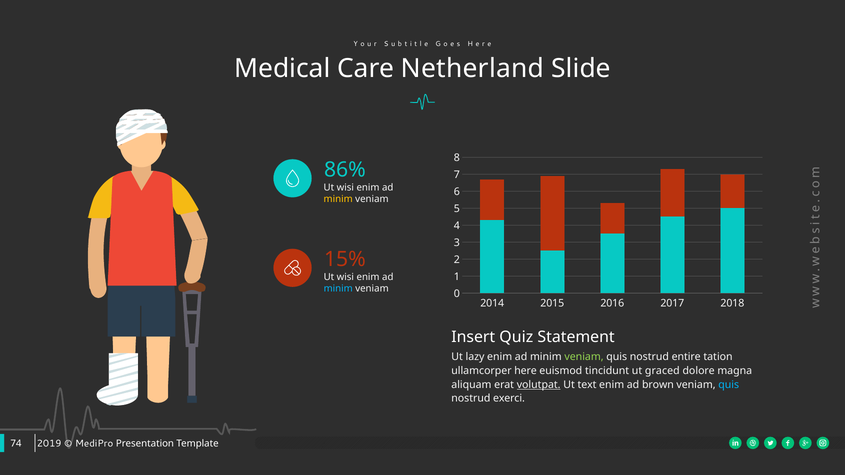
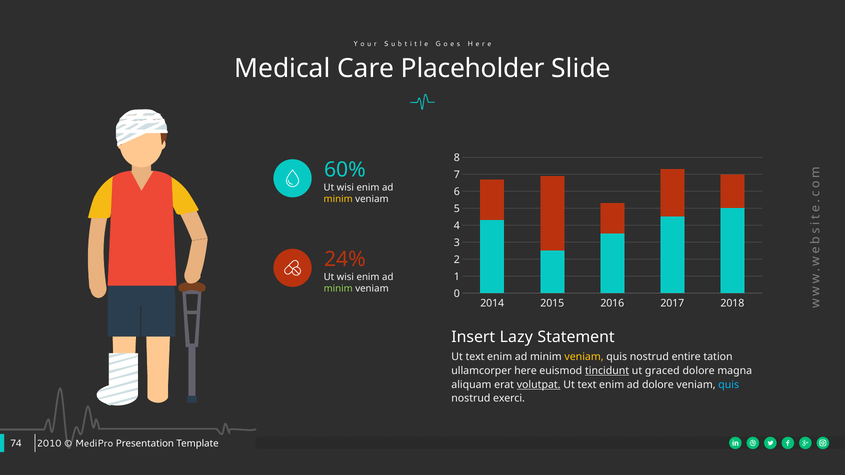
Netherland: Netherland -> Placeholder (473, 69)
86%: 86% -> 60% (345, 170)
15%: 15% -> 24% (345, 260)
minim colour: light blue -> light green (338, 289)
Quiz: Quiz -> Lazy (516, 337)
lazy: lazy -> text (475, 357)
veniam colour: light green -> yellow (584, 357)
tincidunt underline: none -> present (607, 371)
ad brown: brown -> dolore (658, 385)
2019: 2019 -> 2010 (49, 444)
